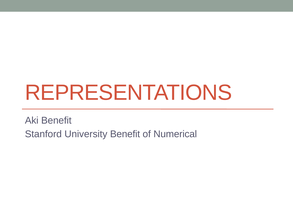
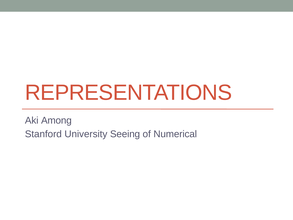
Aki Benefit: Benefit -> Among (56, 120)
University Benefit: Benefit -> Seeing (125, 134)
